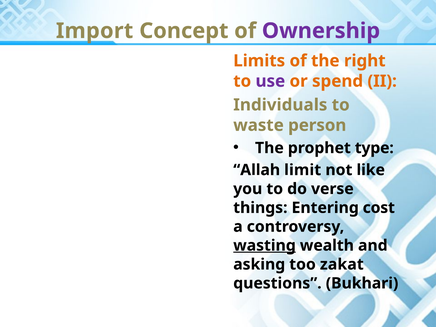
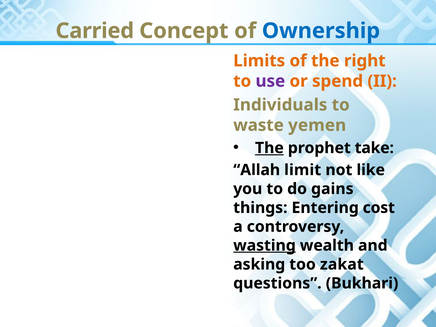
Import: Import -> Carried (95, 31)
Ownership colour: purple -> blue (321, 31)
person: person -> yemen (317, 125)
The underline: none -> present (269, 148)
type: type -> take (374, 148)
verse: verse -> gains (332, 189)
